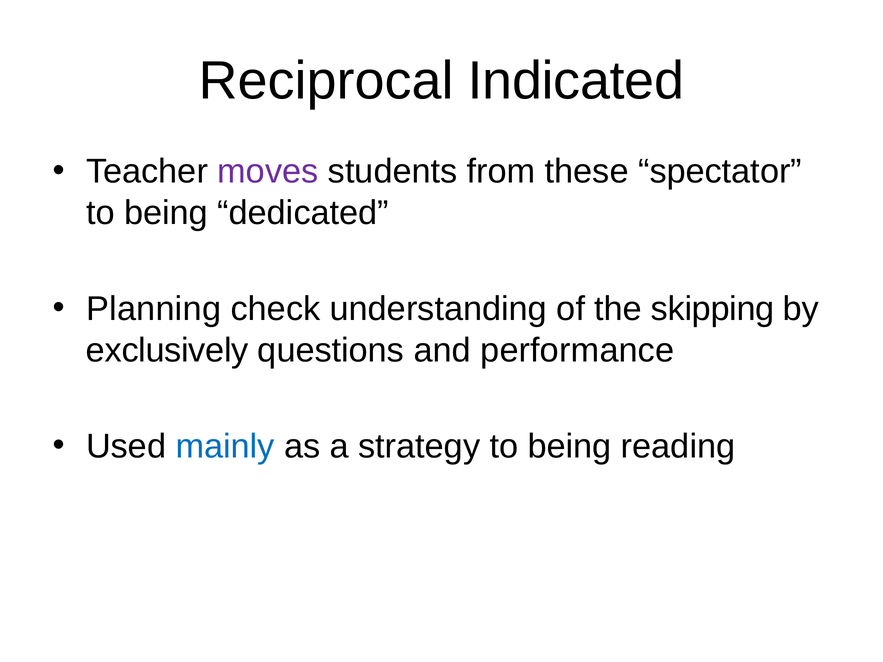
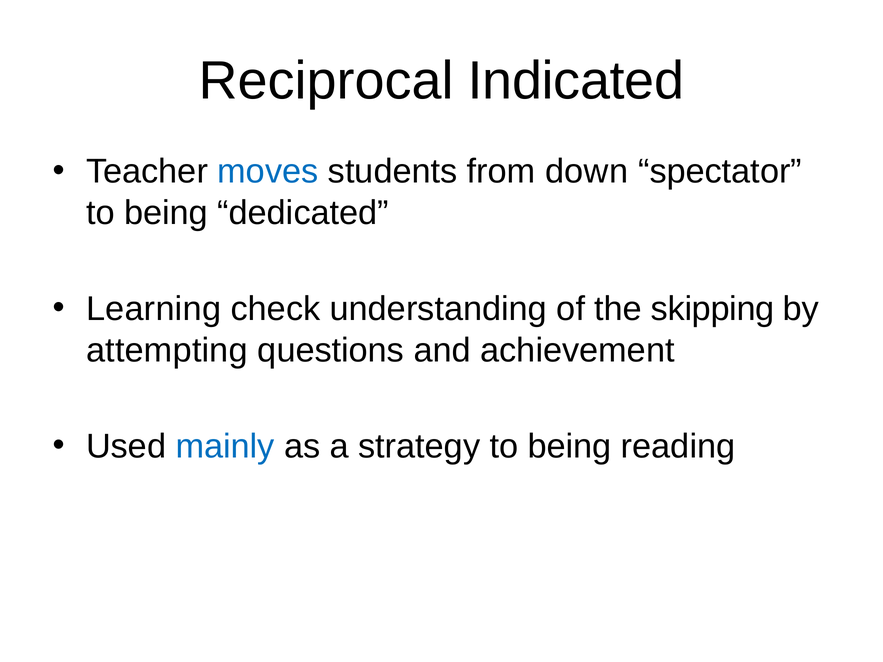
moves colour: purple -> blue (268, 172)
these: these -> down (587, 172)
Planning: Planning -> Learning (154, 309)
exclusively: exclusively -> attempting (167, 350)
performance: performance -> achievement (577, 350)
